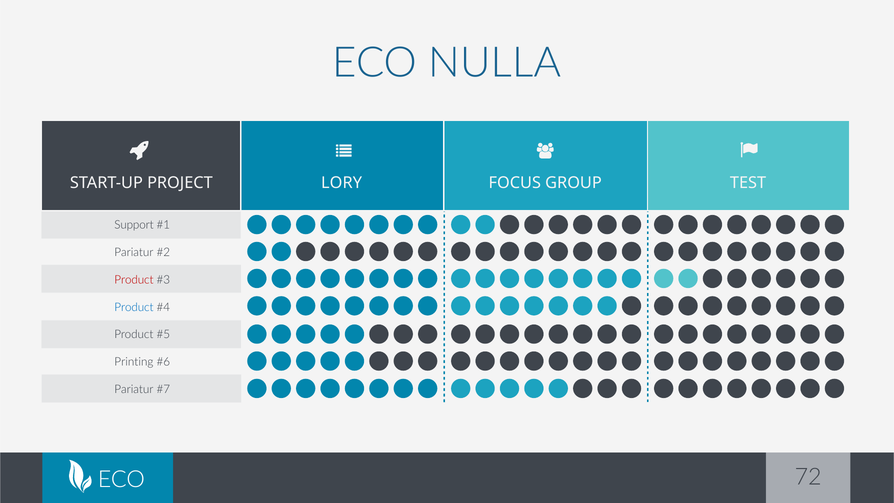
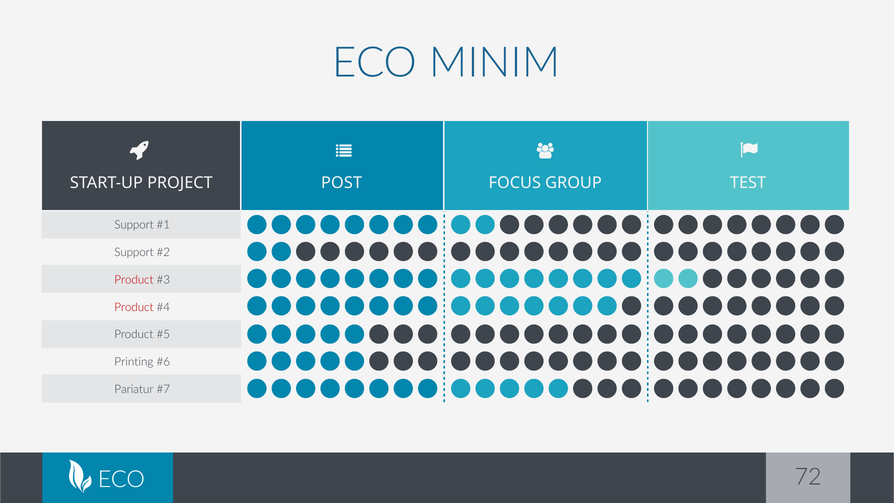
NULLA: NULLA -> MINIM (495, 63)
LORY: LORY -> POST (342, 183)
Pariatur: Pariatur -> Support (134, 252)
Product colour: blue -> red (134, 307)
